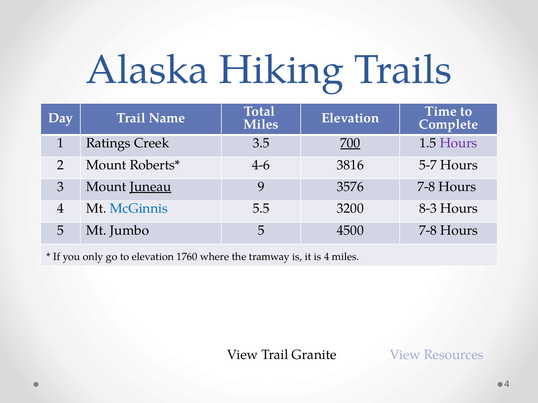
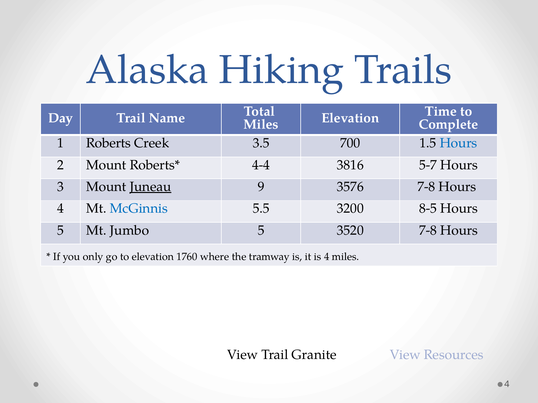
Ratings: Ratings -> Roberts (108, 143)
700 underline: present -> none (350, 143)
Hours colour: purple -> blue (459, 143)
4-6: 4-6 -> 4-4 (261, 165)
8-3: 8-3 -> 8-5 (428, 209)
4500: 4500 -> 3520 (350, 231)
